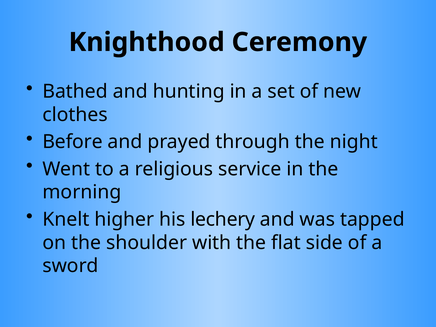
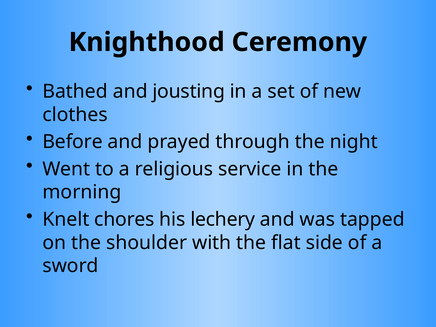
hunting: hunting -> jousting (189, 91)
higher: higher -> chores (124, 219)
